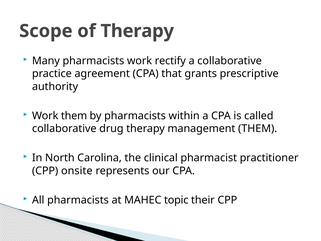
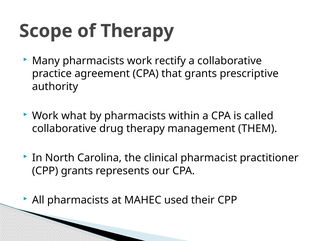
Work them: them -> what (74, 116)
CPP onsite: onsite -> grants (77, 171)
topic: topic -> used (176, 200)
